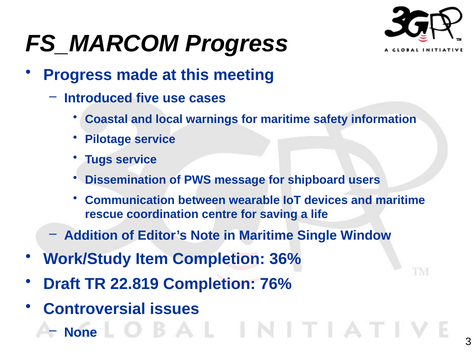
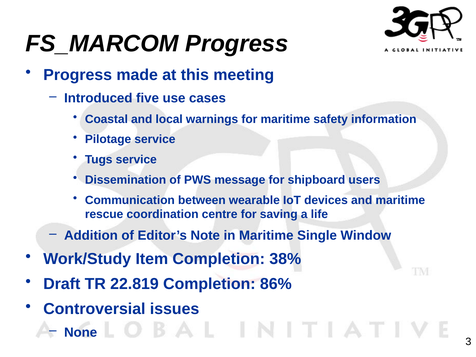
36%: 36% -> 38% (285, 259)
76%: 76% -> 86% (276, 284)
